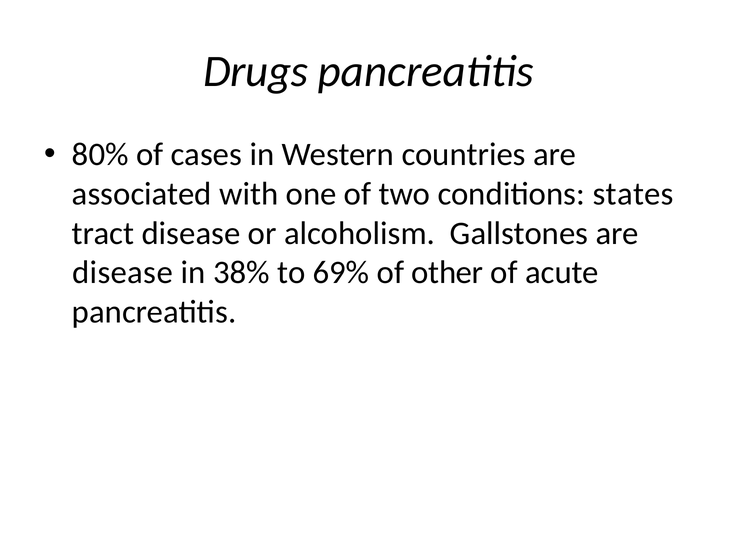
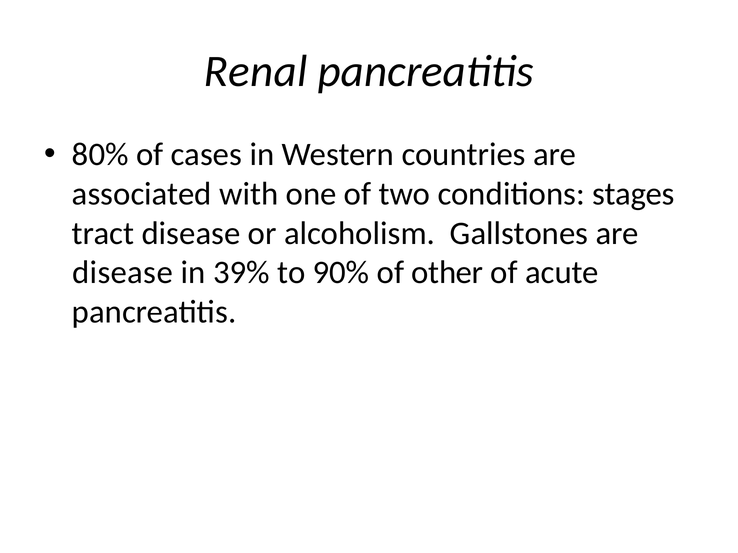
Drugs: Drugs -> Renal (255, 71)
states: states -> stages (634, 194)
38%: 38% -> 39% (242, 273)
69%: 69% -> 90% (341, 273)
